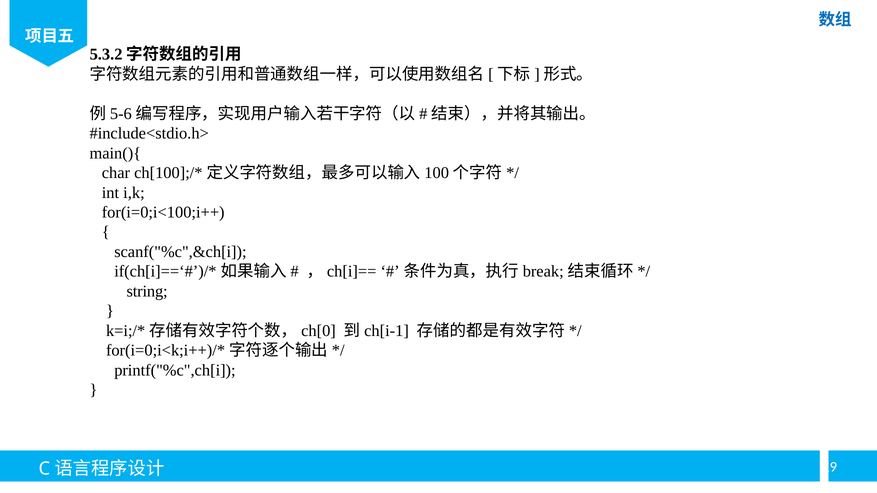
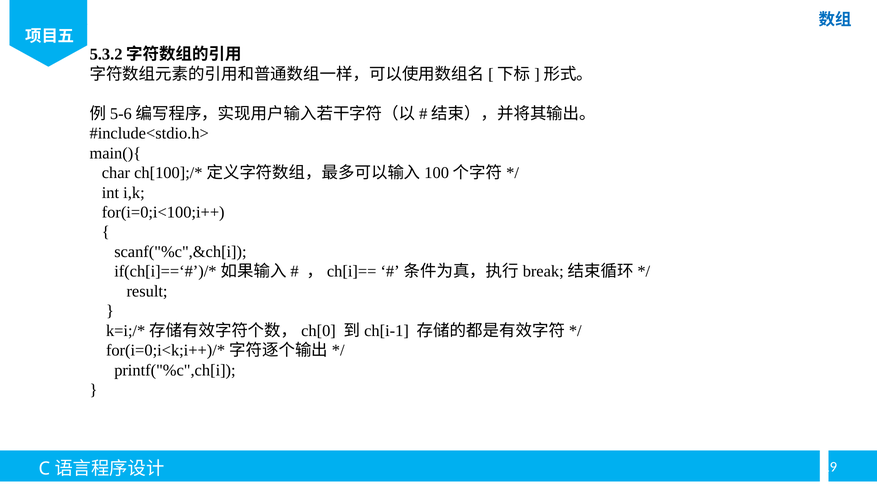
string: string -> result (147, 291)
